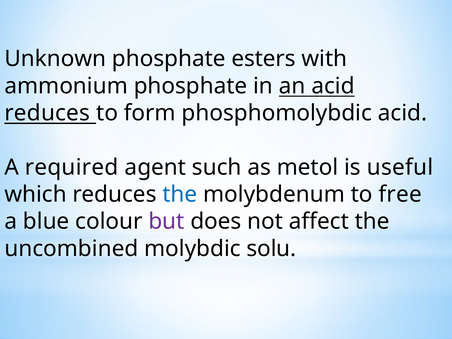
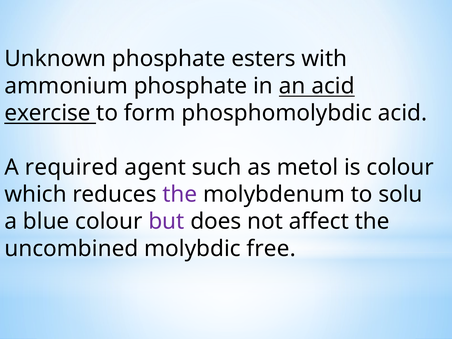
reduces: reduces -> exercise (47, 113)
is useful: useful -> colour (400, 167)
the colour: blue -> purple (180, 194)
free: free -> solu (400, 194)
solu: solu -> free (271, 249)
